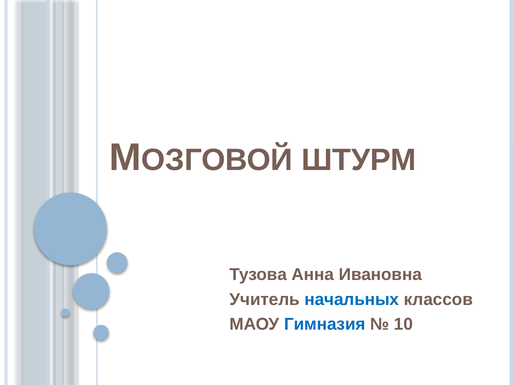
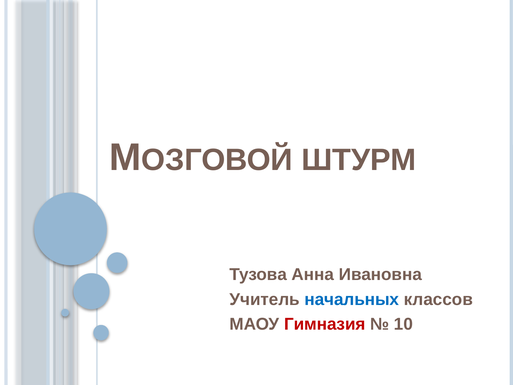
Гимназия colour: blue -> red (325, 324)
